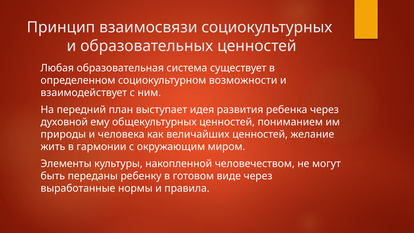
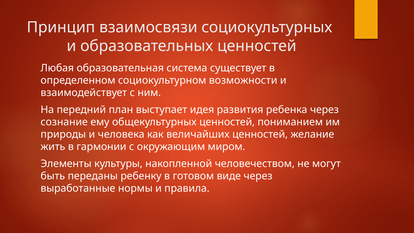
духовной: духовной -> сознание (64, 122)
